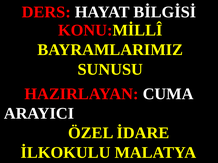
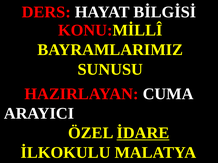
İDARE underline: none -> present (143, 133)
